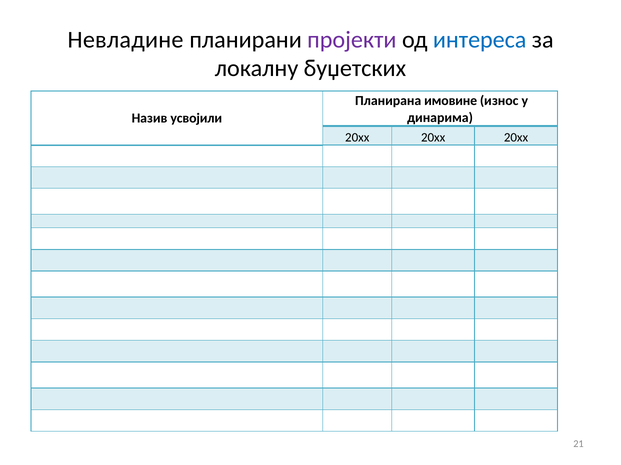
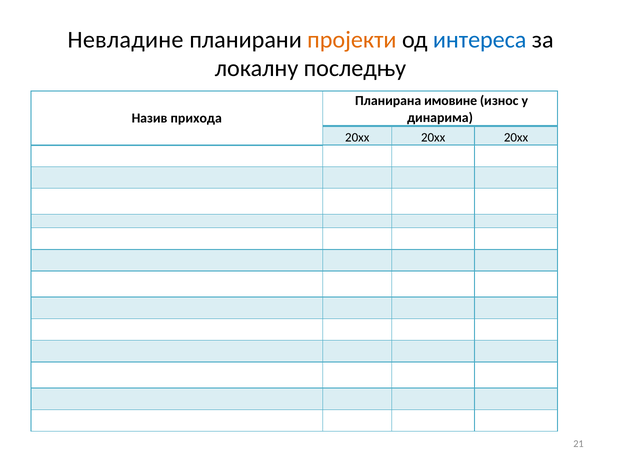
пројекти colour: purple -> orange (352, 40)
буџетских: буџетских -> последњу (355, 69)
усвојили: усвојили -> прихода (196, 118)
